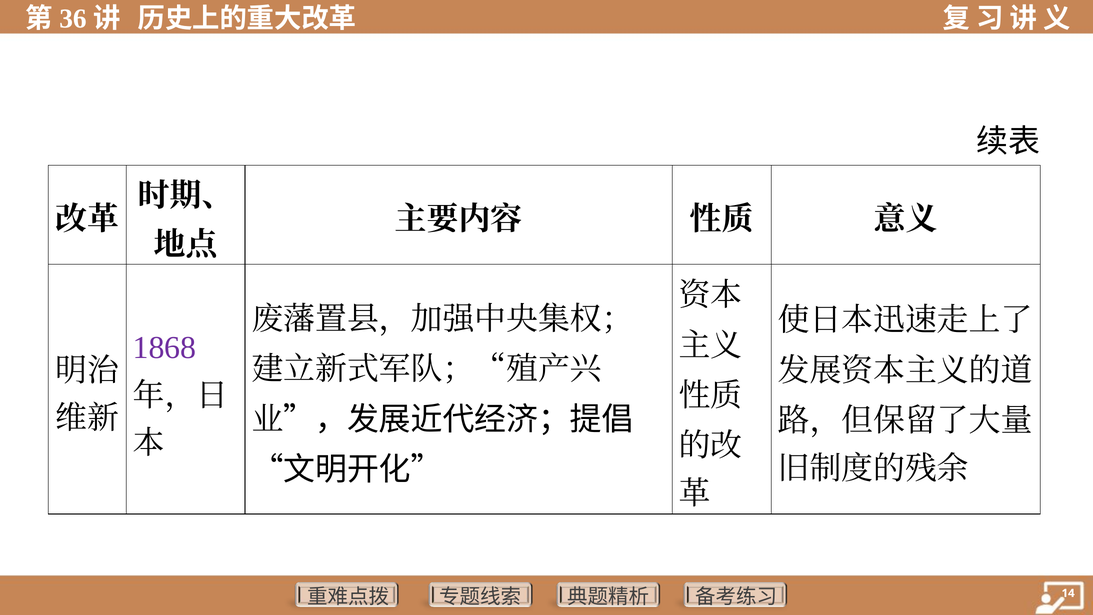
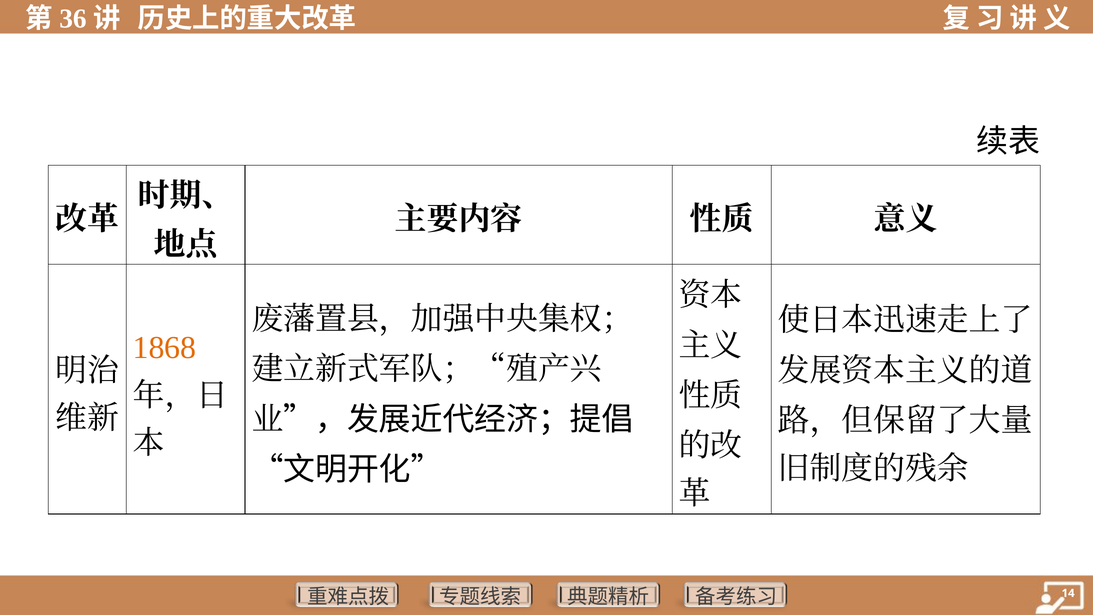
1868 colour: purple -> orange (165, 348)
